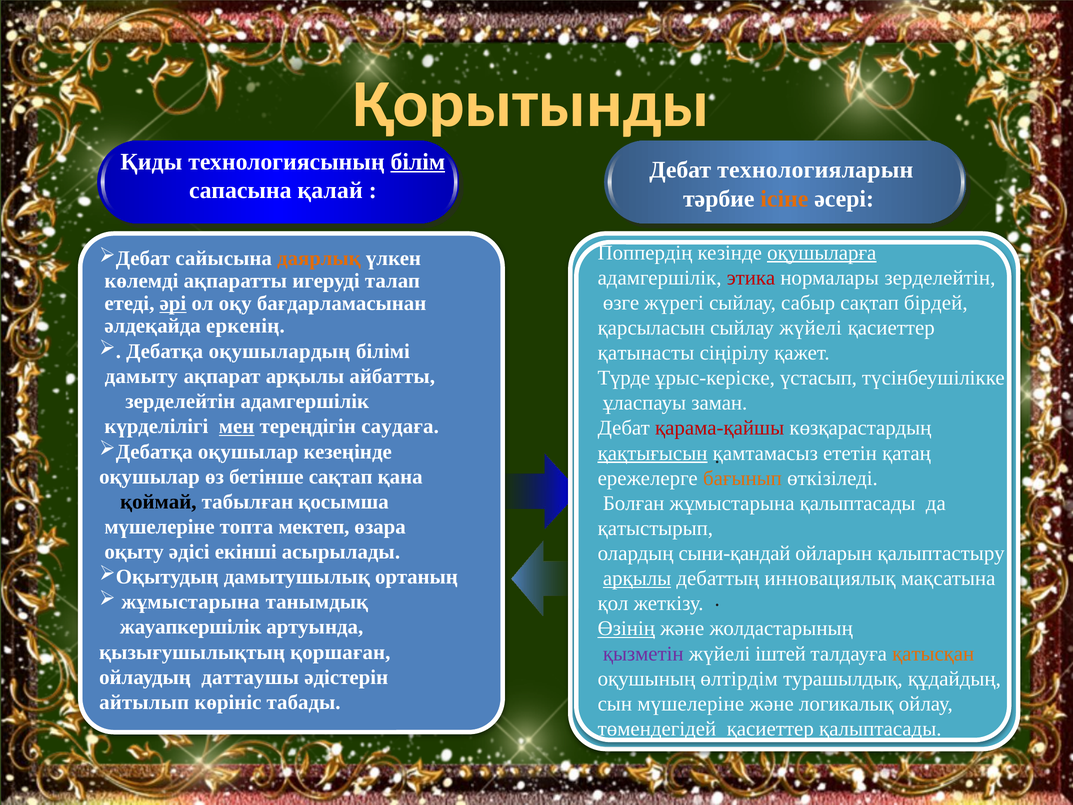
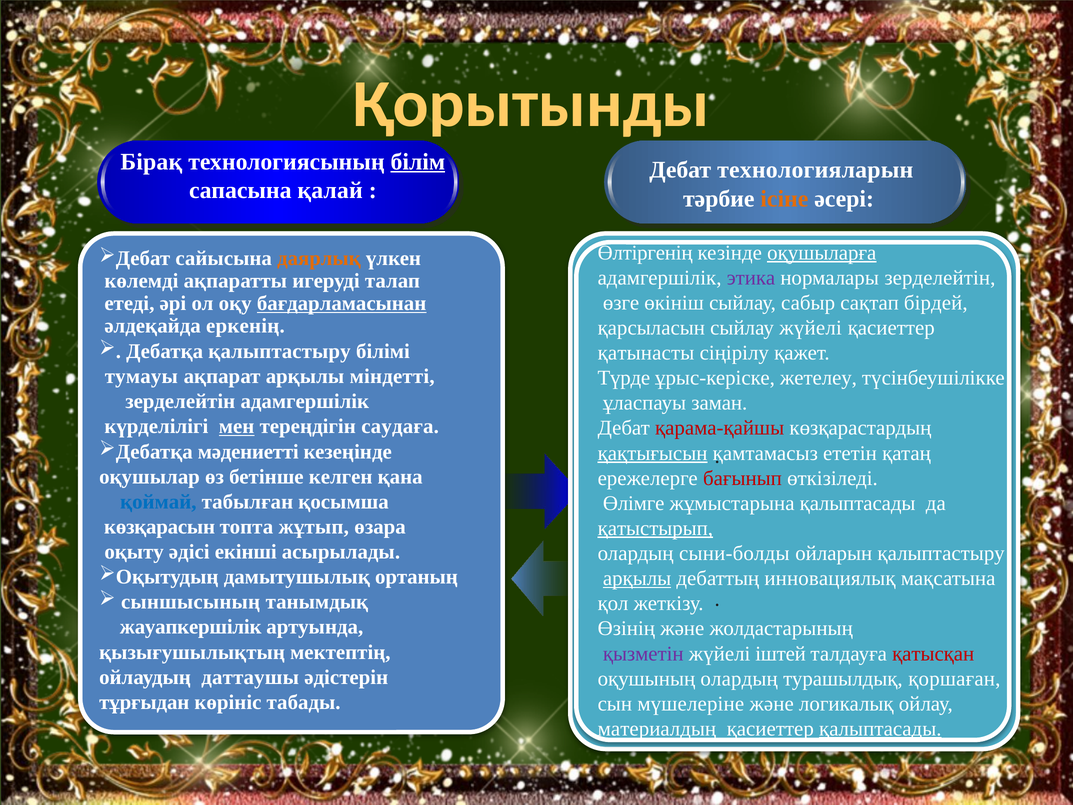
Қиды: Қиды -> Бірақ (151, 162)
Поппердің: Поппердің -> Өлтіргенің (645, 253)
этика colour: red -> purple (751, 278)
жүрегі: жүрегі -> өкініш (674, 303)
әрі underline: present -> none (173, 303)
бағдарламасынан underline: none -> present (342, 303)
Дебатқа оқушылардың: оқушылардың -> қалыптастыру (279, 351)
дамыту: дамыту -> тумауы (141, 376)
айбатты: айбатты -> міндетті (392, 376)
үстасып: үстасып -> жетелеу (818, 378)
оқушылар: оқушылар -> мәдениетті (248, 452)
бетінше сақтап: сақтап -> келген (341, 477)
бағынып colour: orange -> red (742, 478)
қоймай colour: black -> blue (158, 502)
Болған: Болған -> Өлімге (634, 503)
мүшелеріне: мүшелеріне -> көзқарасын (160, 527)
мектеп: мектеп -> жұтып (314, 527)
қатыстырып underline: none -> present (655, 528)
сыни-қандай: сыни-қандай -> сыни-болды (734, 553)
жұмыстарына: жұмыстарына -> сыншысының (191, 602)
Өзінің underline: present -> none (626, 628)
қоршаған: қоршаған -> мектептің (340, 652)
қатысқан colour: orange -> red (933, 653)
оқушының өлтірдім: өлтірдім -> олардың (739, 678)
құдайдың: құдайдың -> қоршаған (954, 678)
айтылып: айтылып -> тұрғыдан (144, 702)
төмендегідей: төмендегідей -> материалдың (657, 729)
қалыптасады underline: none -> present (880, 729)
